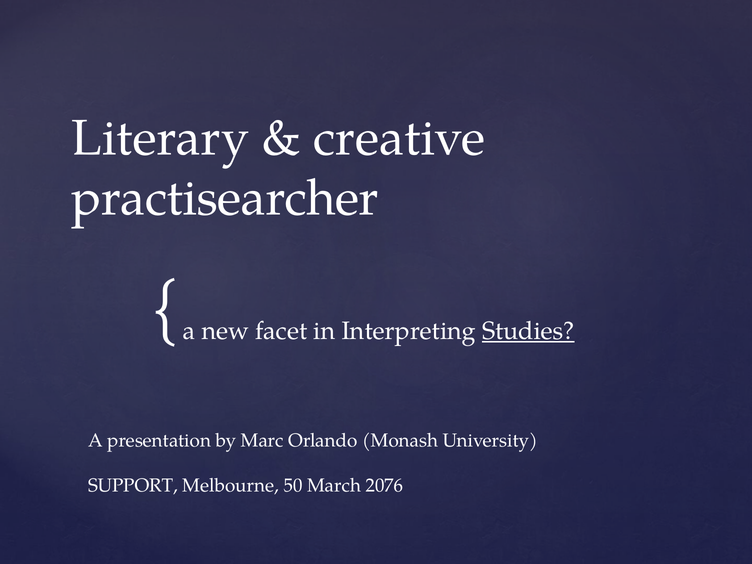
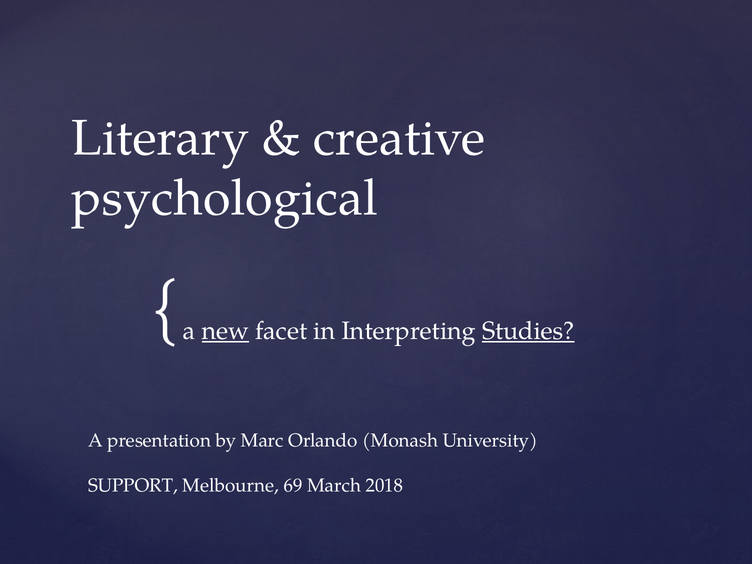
practisearcher: practisearcher -> psychological (225, 198)
new underline: none -> present (225, 331)
50: 50 -> 69 (293, 486)
2076: 2076 -> 2018 (384, 486)
